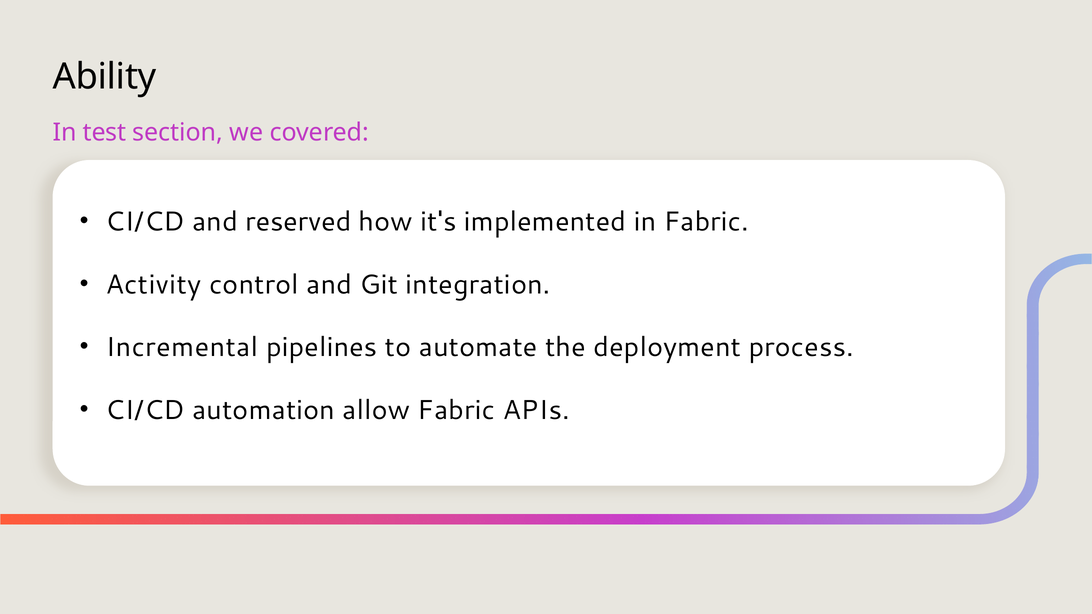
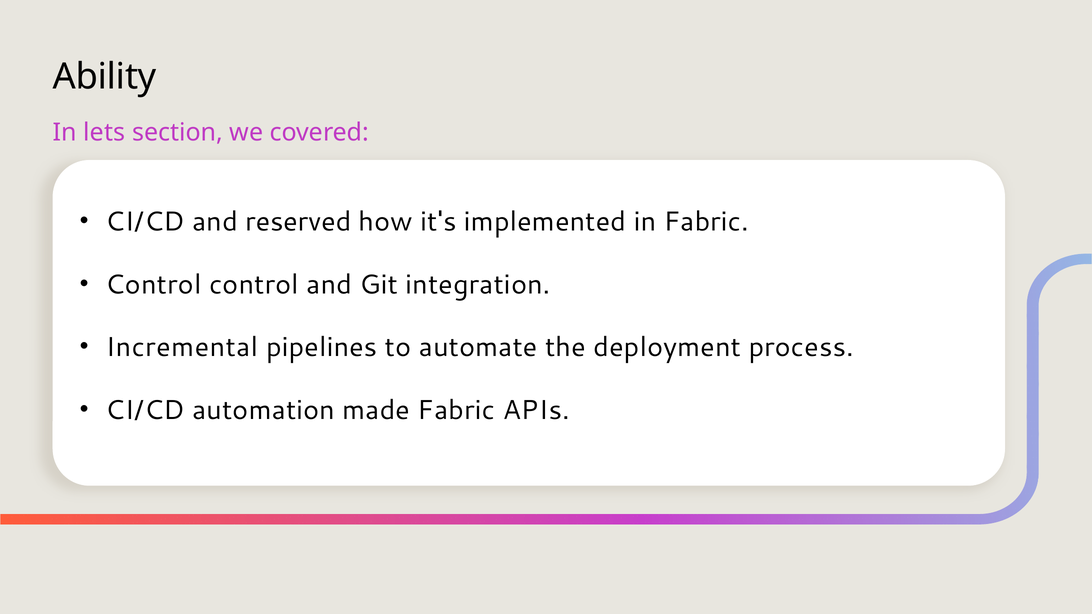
test: test -> lets (104, 133)
Activity: Activity -> Control (154, 285)
allow: allow -> made (376, 410)
